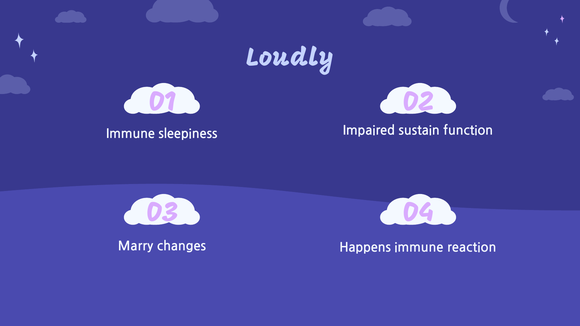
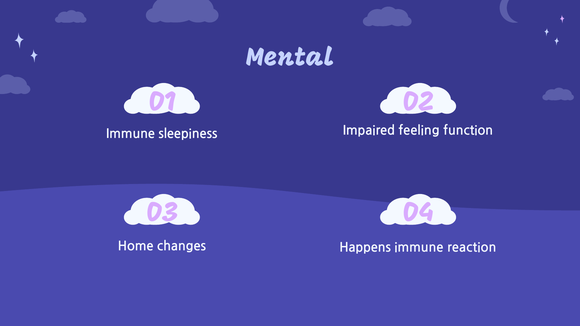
Loudly: Loudly -> Mental (290, 57)
sustain: sustain -> feeling (419, 131)
Marry: Marry -> Home (136, 246)
